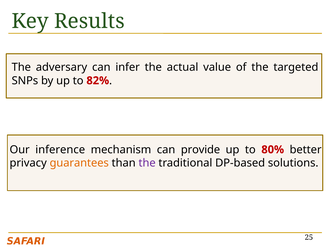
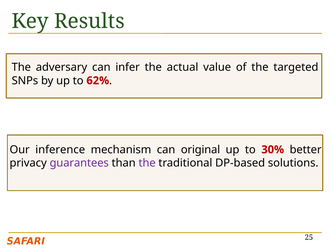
82%: 82% -> 62% (98, 81)
provide: provide -> original (201, 149)
80%: 80% -> 30% (273, 149)
guarantees colour: orange -> purple (79, 163)
